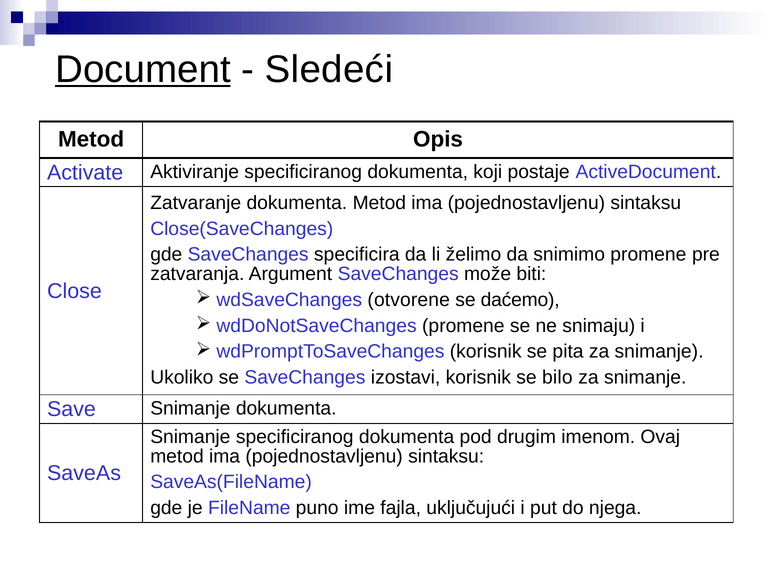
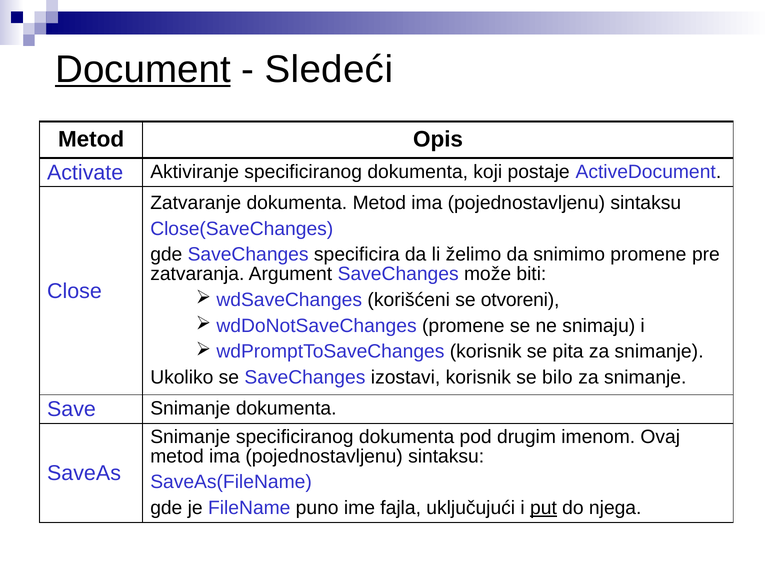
otvorene: otvorene -> korišćeni (409, 300)
daćemo: daćemo -> otvoreni (520, 300)
put underline: none -> present (543, 508)
